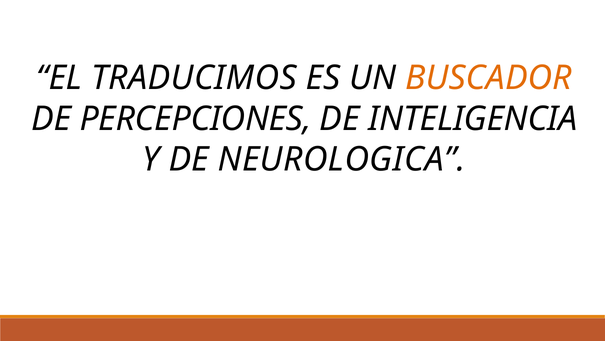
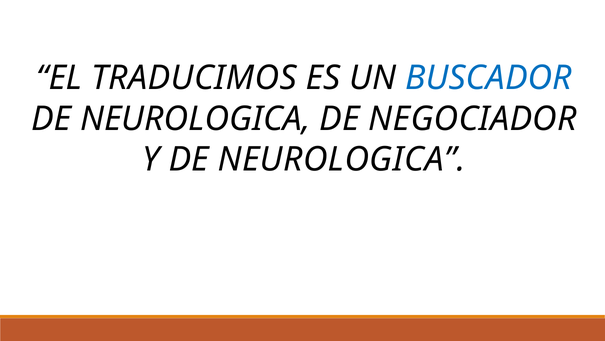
BUSCADOR colour: orange -> blue (489, 78)
PERCEPCIONES: PERCEPCIONES -> NEUROLOGICA (195, 119)
INTELIGENCIA: INTELIGENCIA -> NEGOCIADOR (473, 119)
